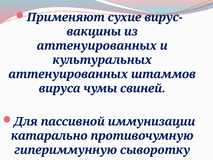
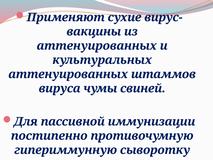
катарально: катарально -> постипенно (49, 136)
